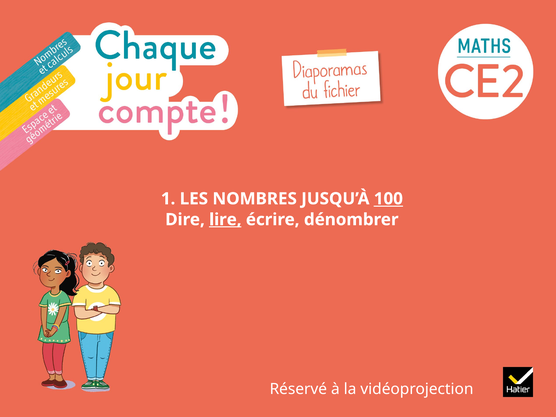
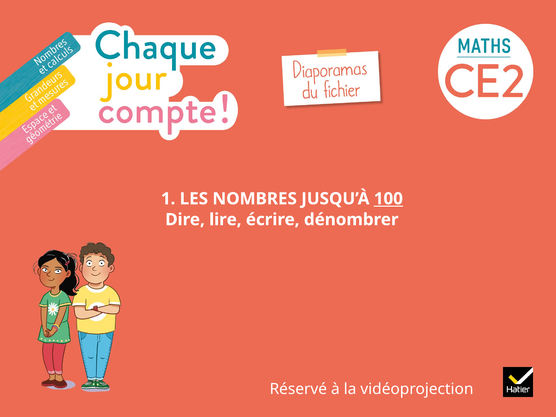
lire underline: present -> none (225, 220)
